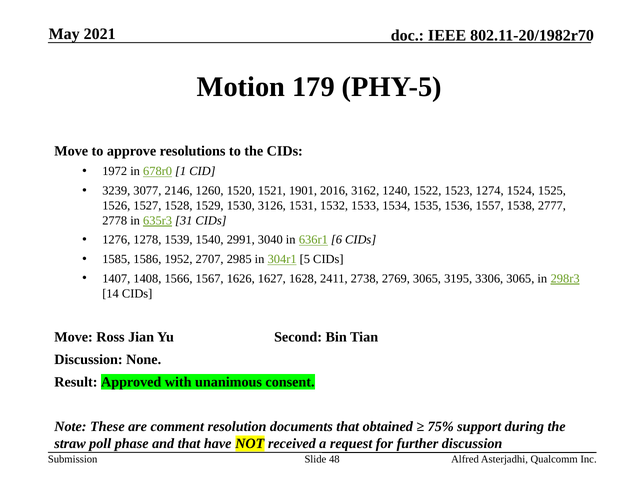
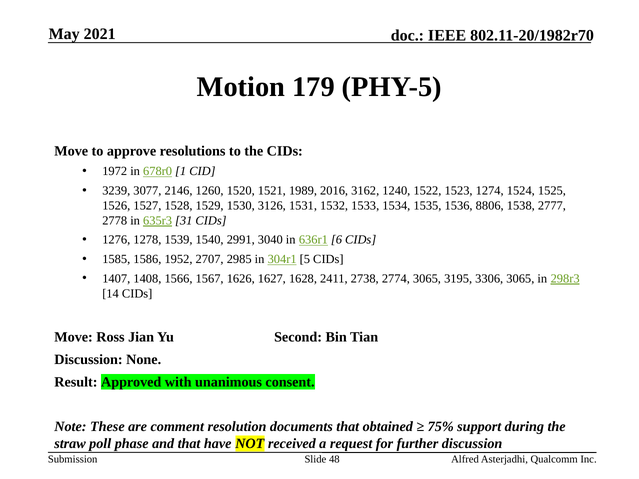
1901: 1901 -> 1989 (303, 191)
1557: 1557 -> 8806 (490, 206)
2769: 2769 -> 2774 (396, 279)
